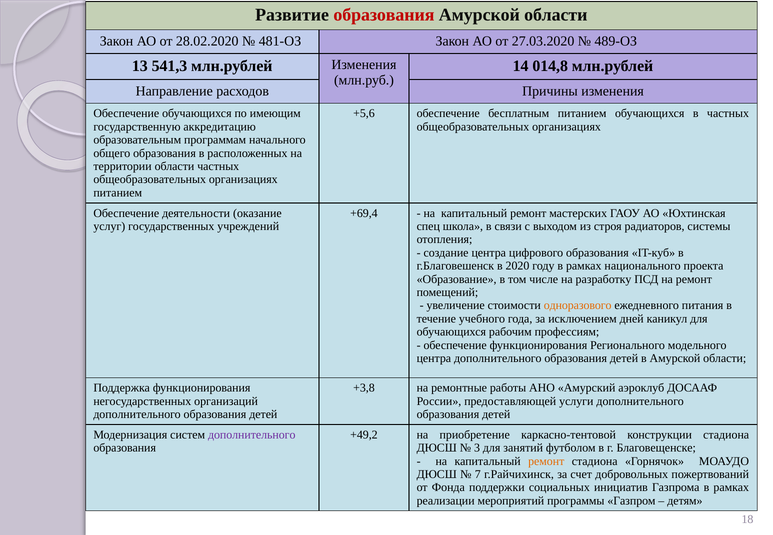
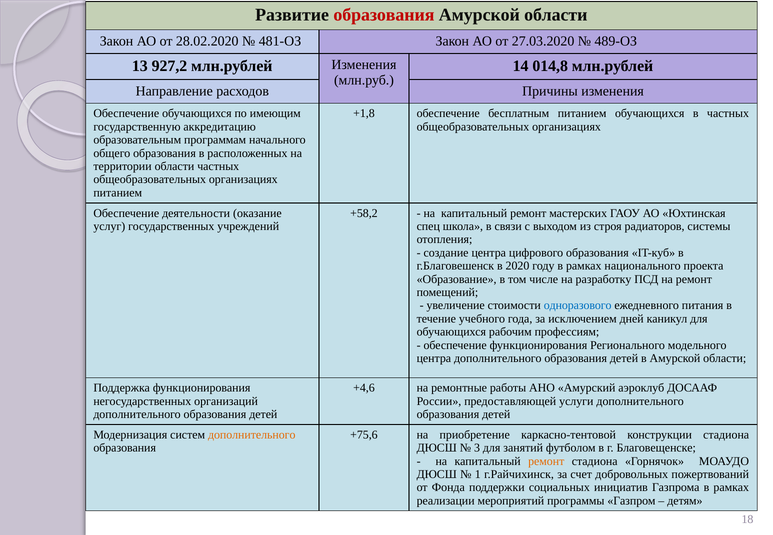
541,3: 541,3 -> 927,2 (169, 66)
+5,6: +5,6 -> +1,8 (364, 114)
+69,4: +69,4 -> +58,2 (364, 213)
одноразового colour: orange -> blue (578, 306)
+3,8: +3,8 -> +4,6 (364, 388)
дополнительного colour: purple -> orange (252, 435)
+49,2: +49,2 -> +75,6 (364, 435)
7: 7 -> 1 (478, 474)
